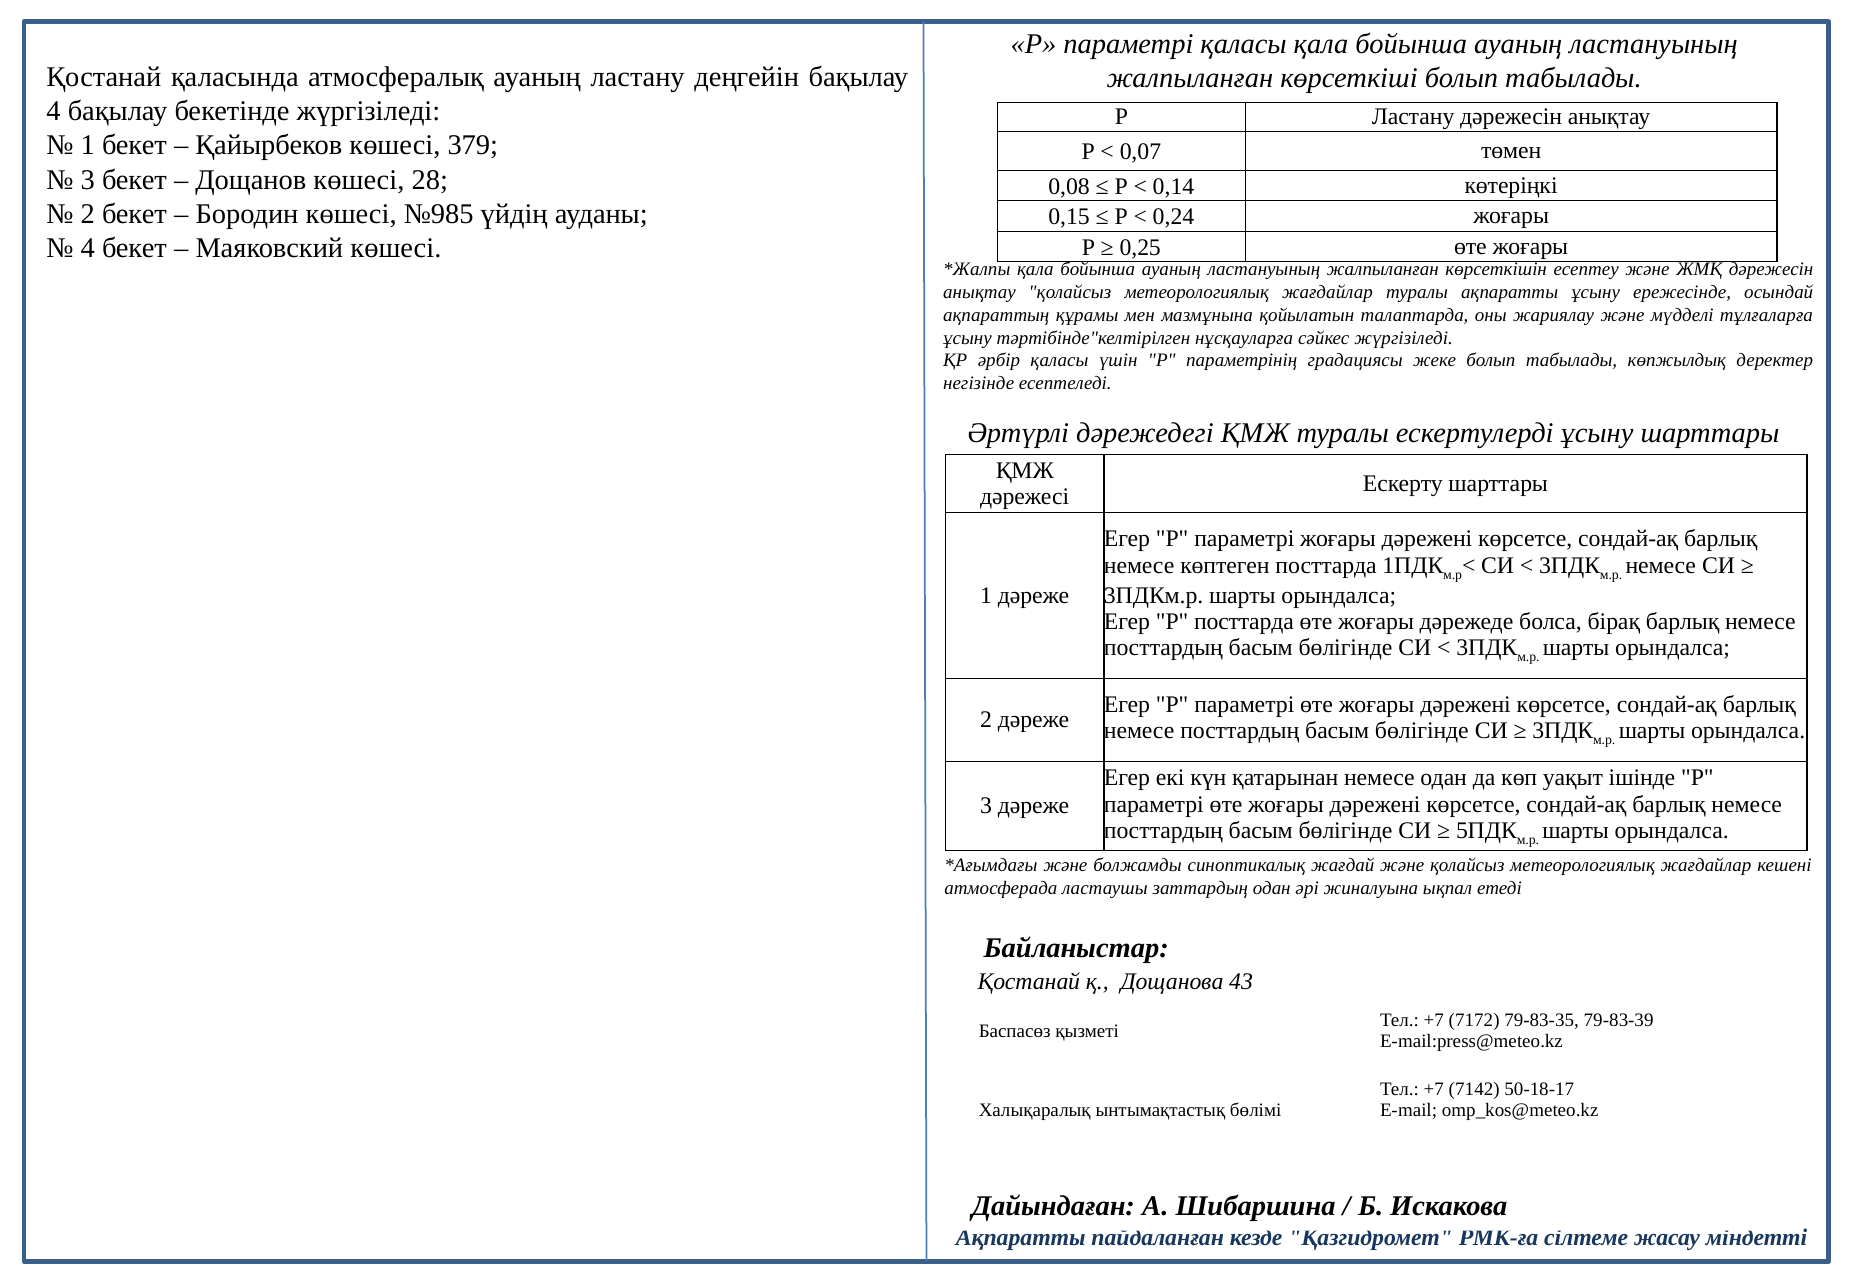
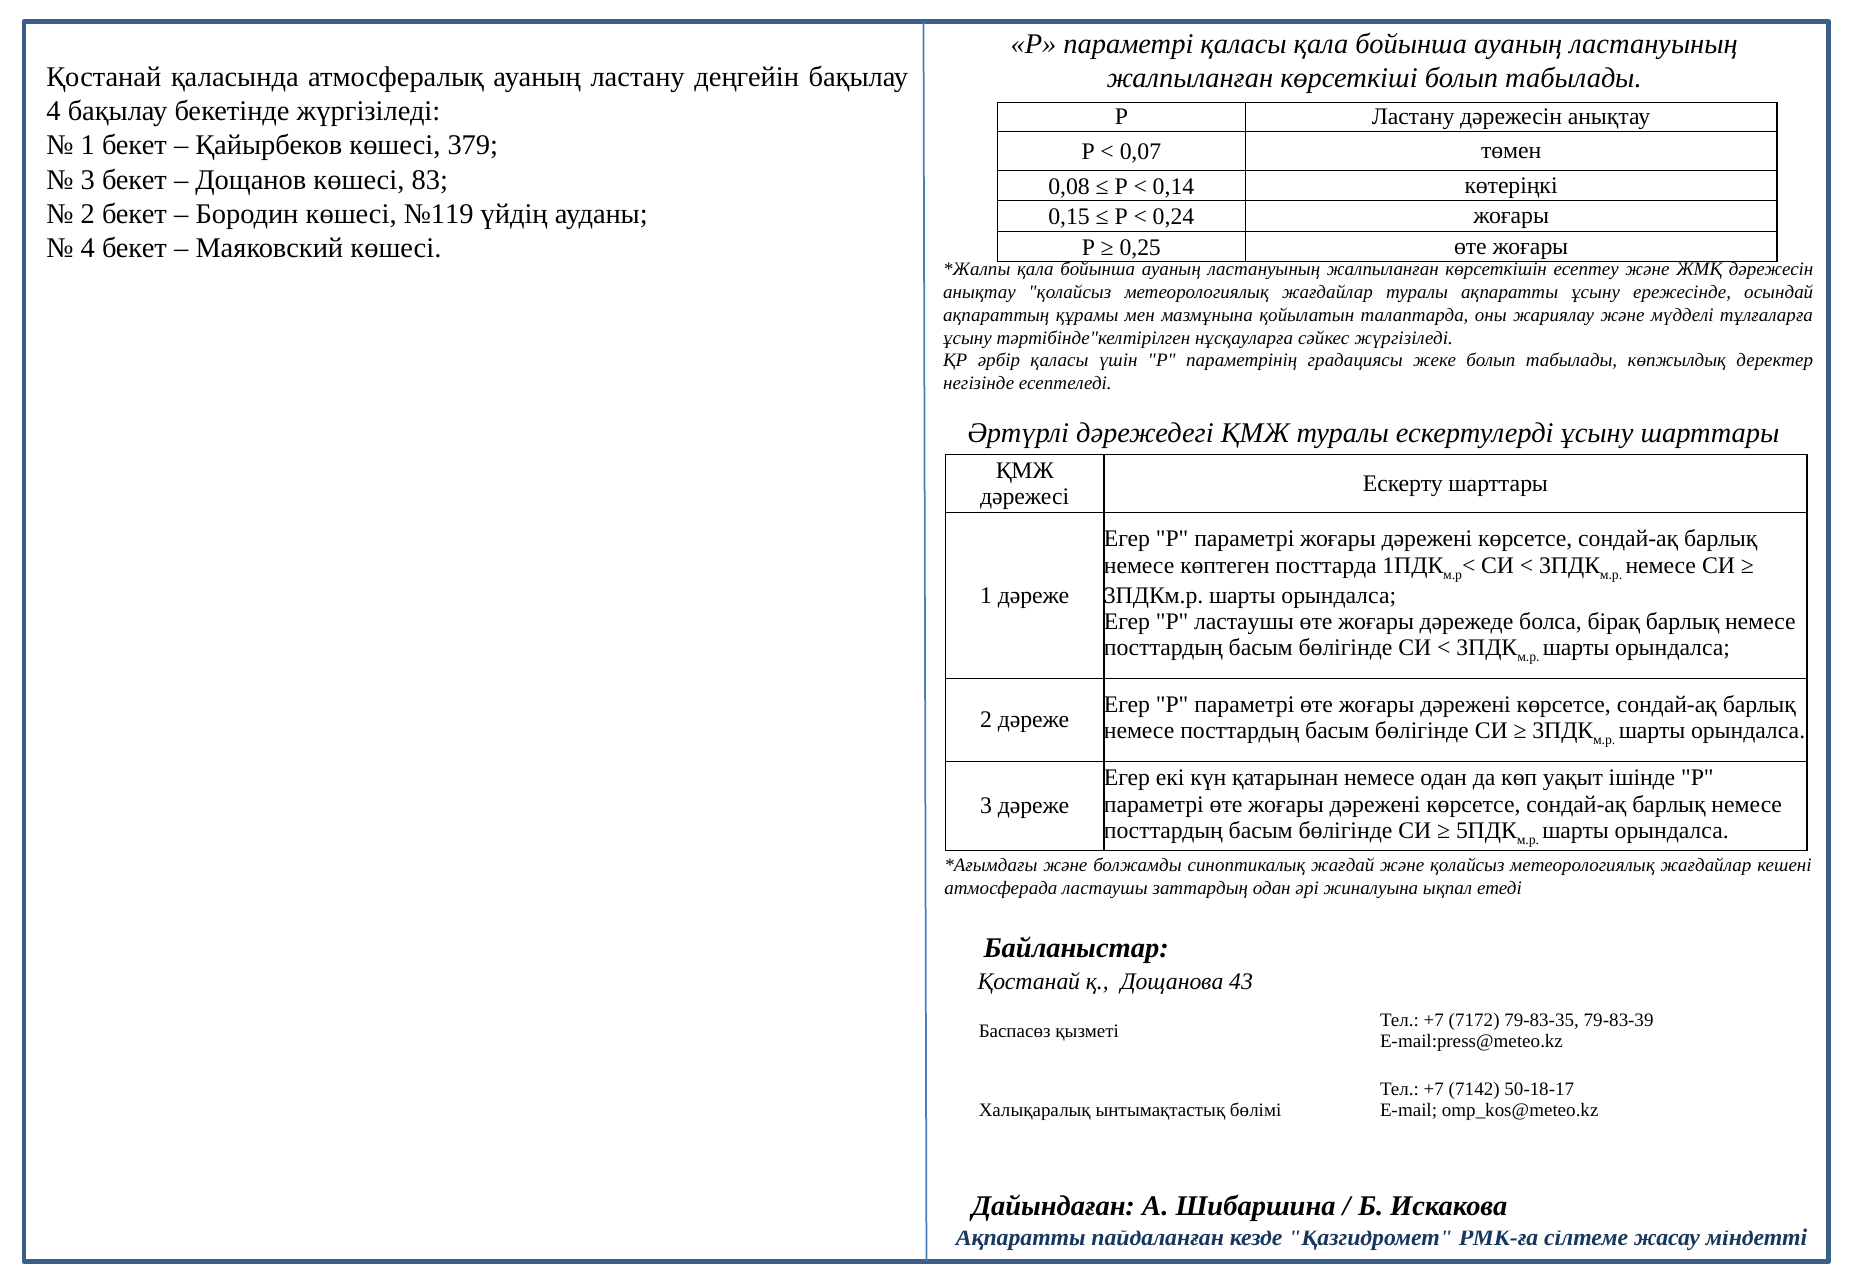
28: 28 -> 83 (430, 180)
№985: №985 -> №119 (439, 214)
P посттарда: посттарда -> ластаушы (1244, 621)
